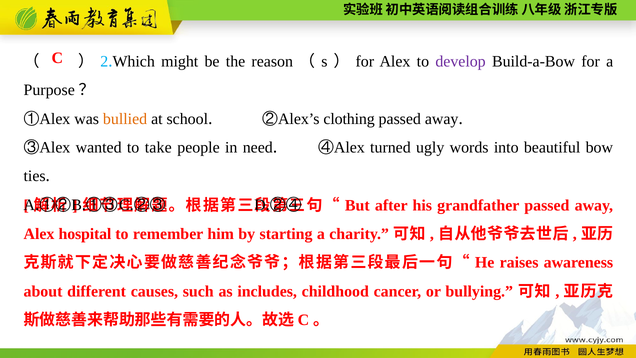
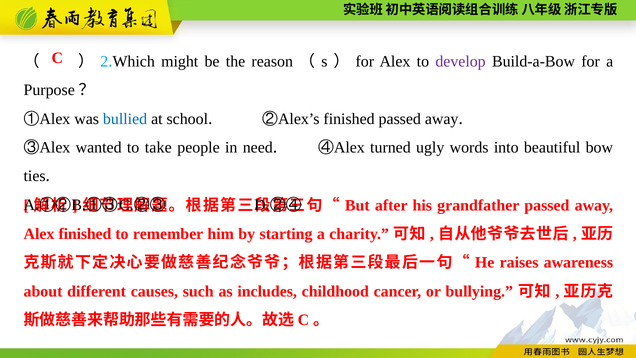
bullied colour: orange -> blue (125, 119)
②Alex’s clothing: clothing -> finished (349, 119)
Alex hospital: hospital -> finished (85, 234)
